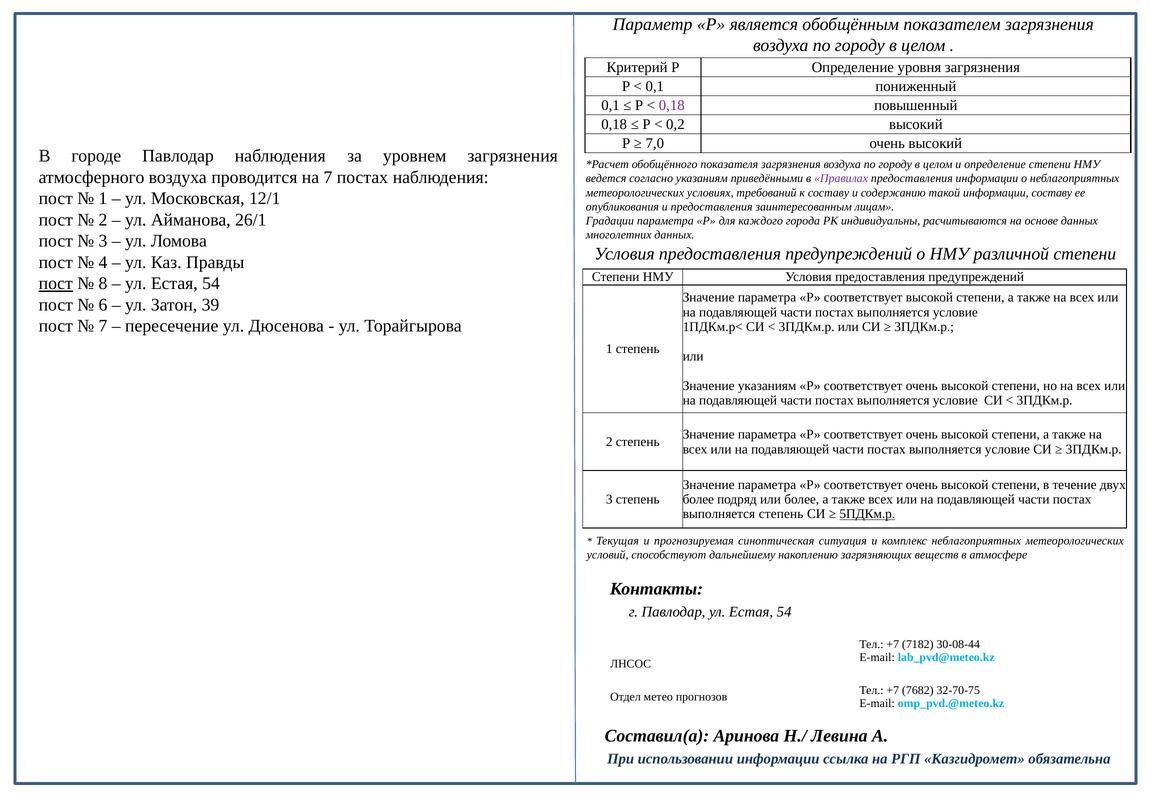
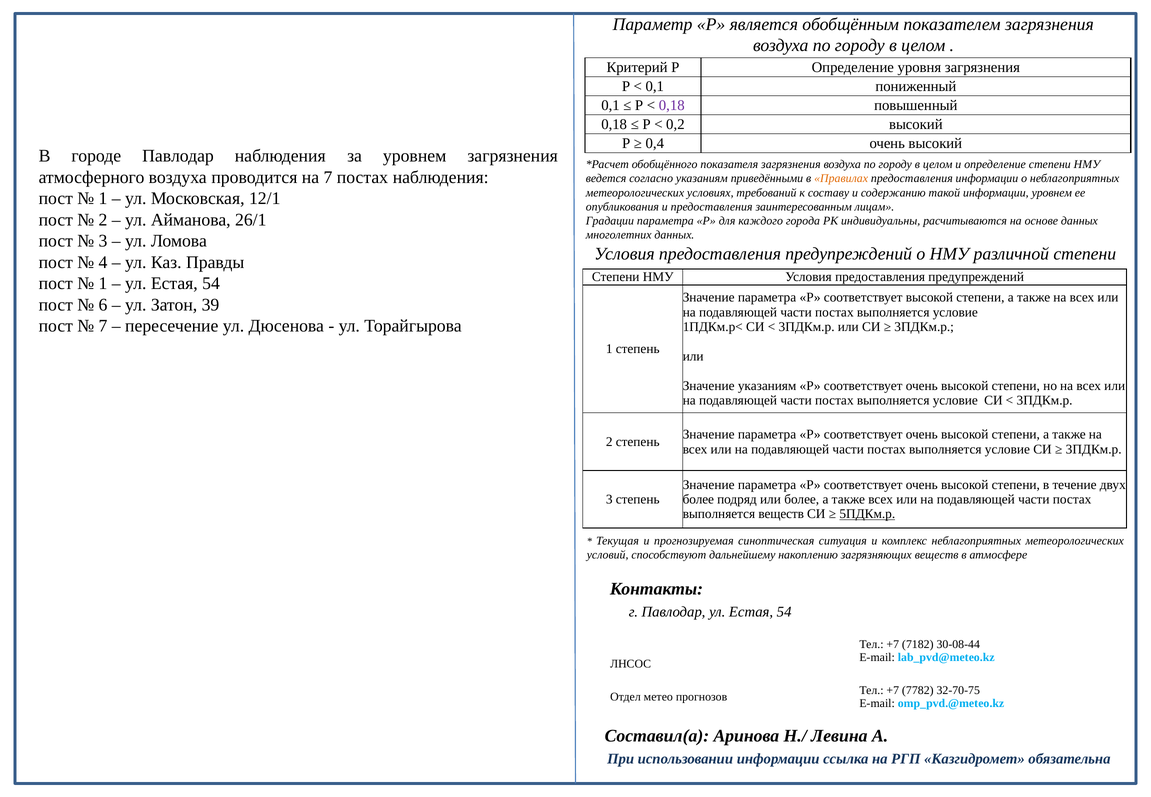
7,0: 7,0 -> 0,4 (655, 143)
Правилах colour: purple -> orange (841, 178)
информации составу: составу -> уровнем (1052, 193)
пост underline: present -> none (56, 284)
8: 8 -> 1 (103, 284)
выполняется степень: степень -> веществ (781, 514)
7682: 7682 -> 7782 (918, 690)
